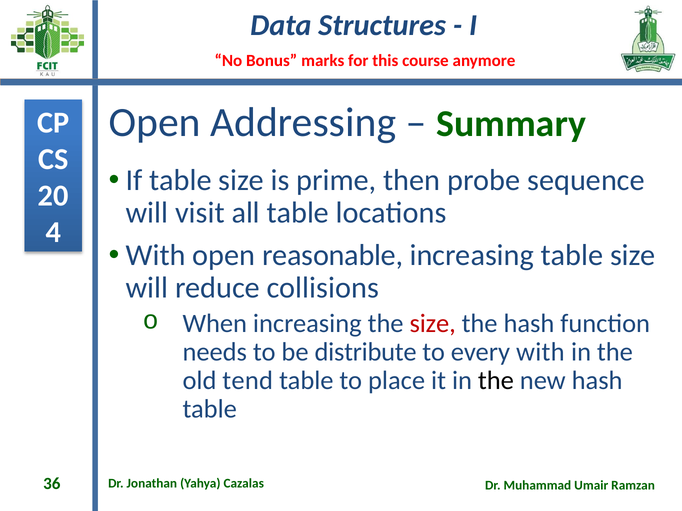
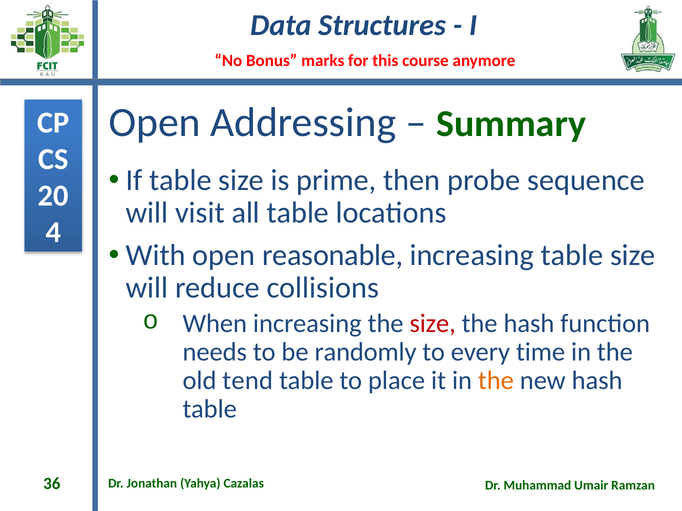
distribute: distribute -> randomly (366, 352)
every with: with -> time (541, 352)
the colour: black -> orange (496, 381)
